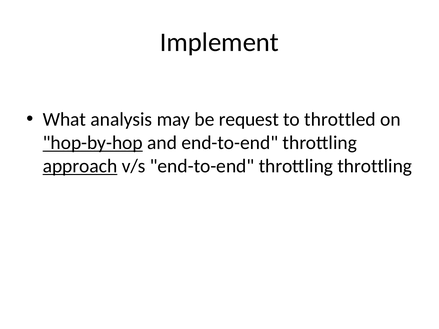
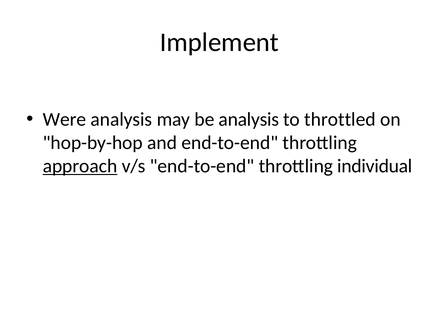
What: What -> Were (64, 119)
be request: request -> analysis (249, 119)
hop-by-hop underline: present -> none (93, 143)
throttling throttling: throttling -> individual (375, 166)
